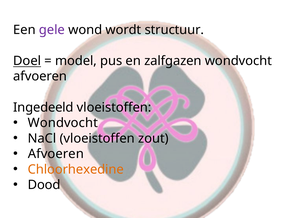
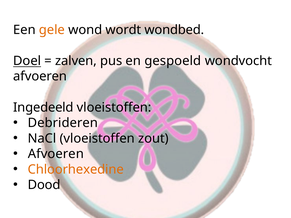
gele colour: purple -> orange (52, 30)
structuur: structuur -> wondbed (174, 30)
model: model -> zalven (76, 61)
zalfgazen: zalfgazen -> gespoeld (173, 61)
Wondvocht: Wondvocht -> Debrideren (63, 123)
